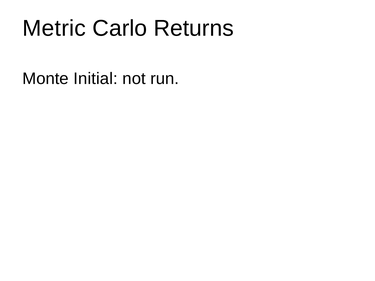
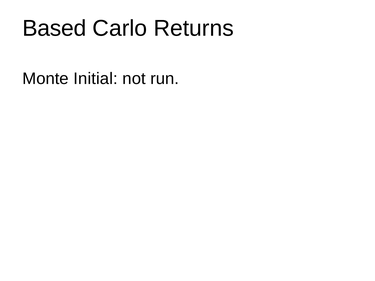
Metric: Metric -> Based (54, 28)
